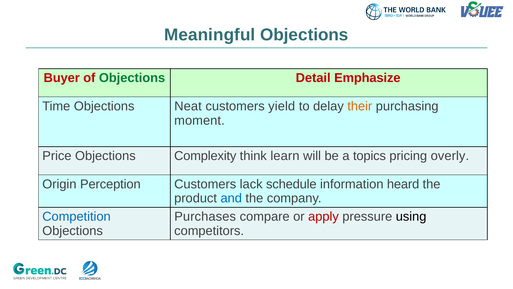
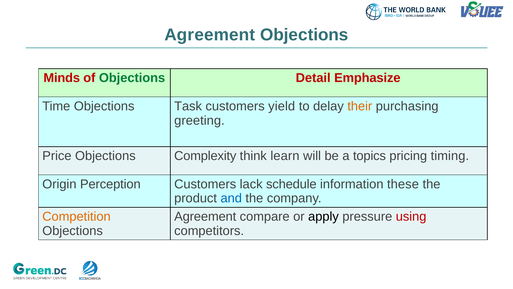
Meaningful: Meaningful -> Agreement (210, 35)
Buyer: Buyer -> Minds (62, 78)
Neat: Neat -> Task (188, 106)
moment: moment -> greeting (199, 120)
overly: overly -> timing (450, 156)
heard: heard -> these (403, 184)
Competition colour: blue -> orange (77, 216)
Purchases: Purchases -> Agreement (205, 216)
apply colour: red -> black (323, 216)
using colour: black -> red (411, 216)
